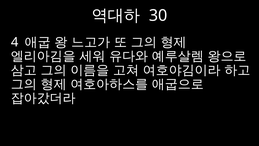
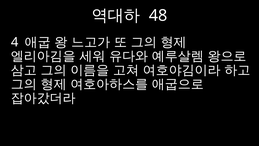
30: 30 -> 48 (158, 16)
